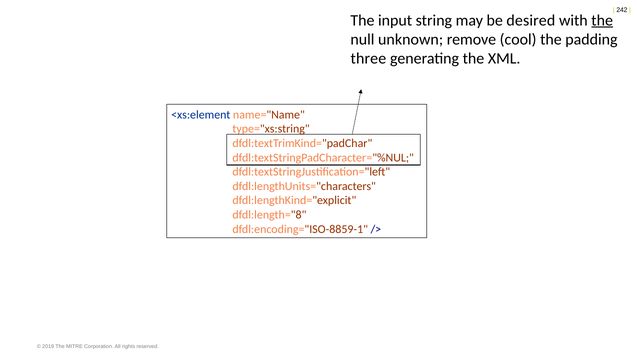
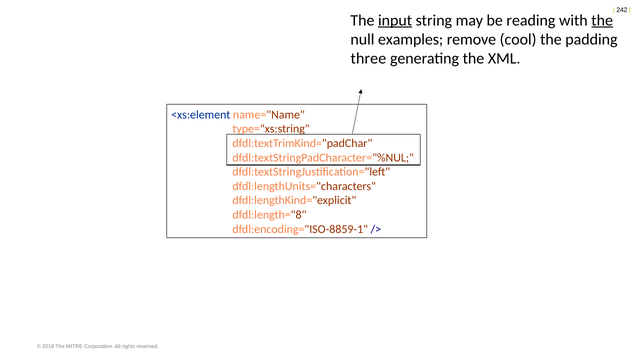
input underline: none -> present (395, 20)
desired: desired -> reading (531, 20)
unknown: unknown -> examples (411, 39)
